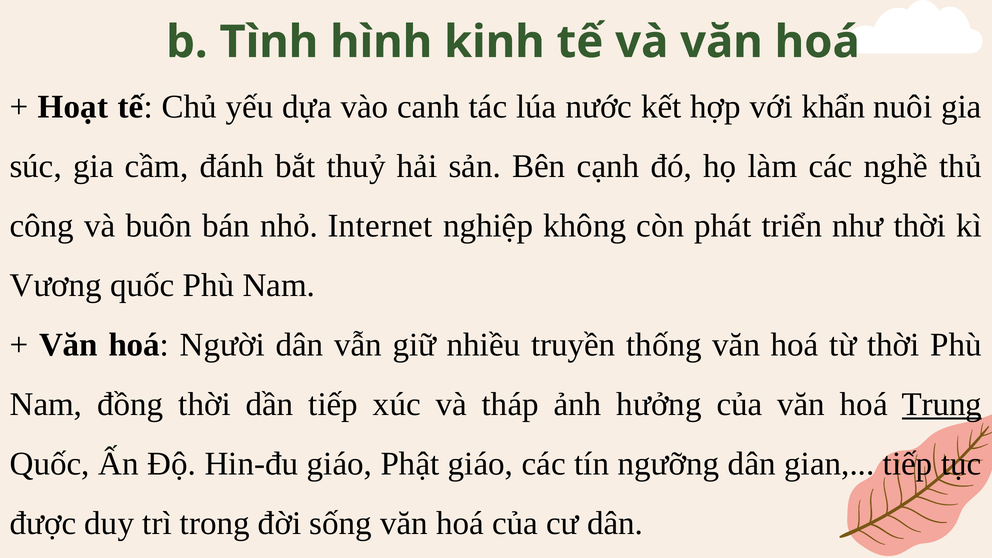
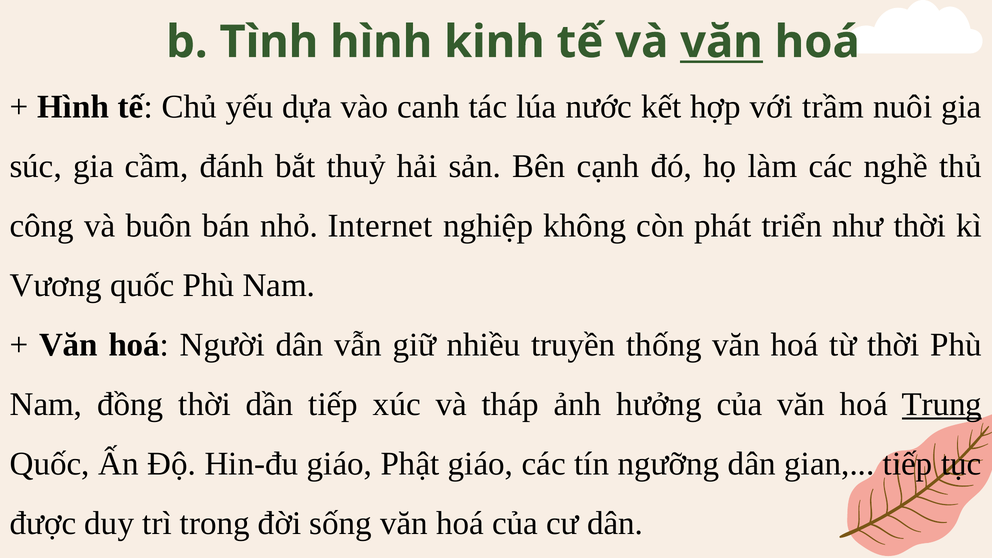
văn underline: none -> present (721, 42)
Hoạt: Hoạt -> Hình (73, 107)
khẩn: khẩn -> trầm (833, 107)
